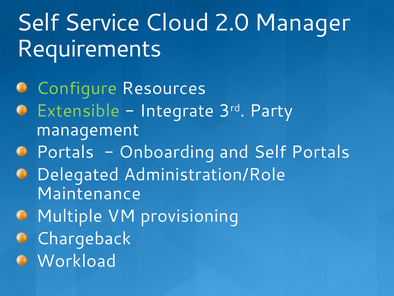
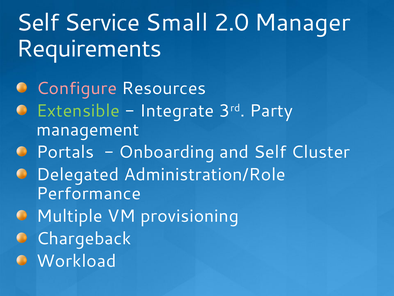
Cloud: Cloud -> Small (177, 23)
Configure colour: light green -> pink (77, 88)
Self Portals: Portals -> Cluster (321, 152)
Maintenance: Maintenance -> Performance (89, 193)
